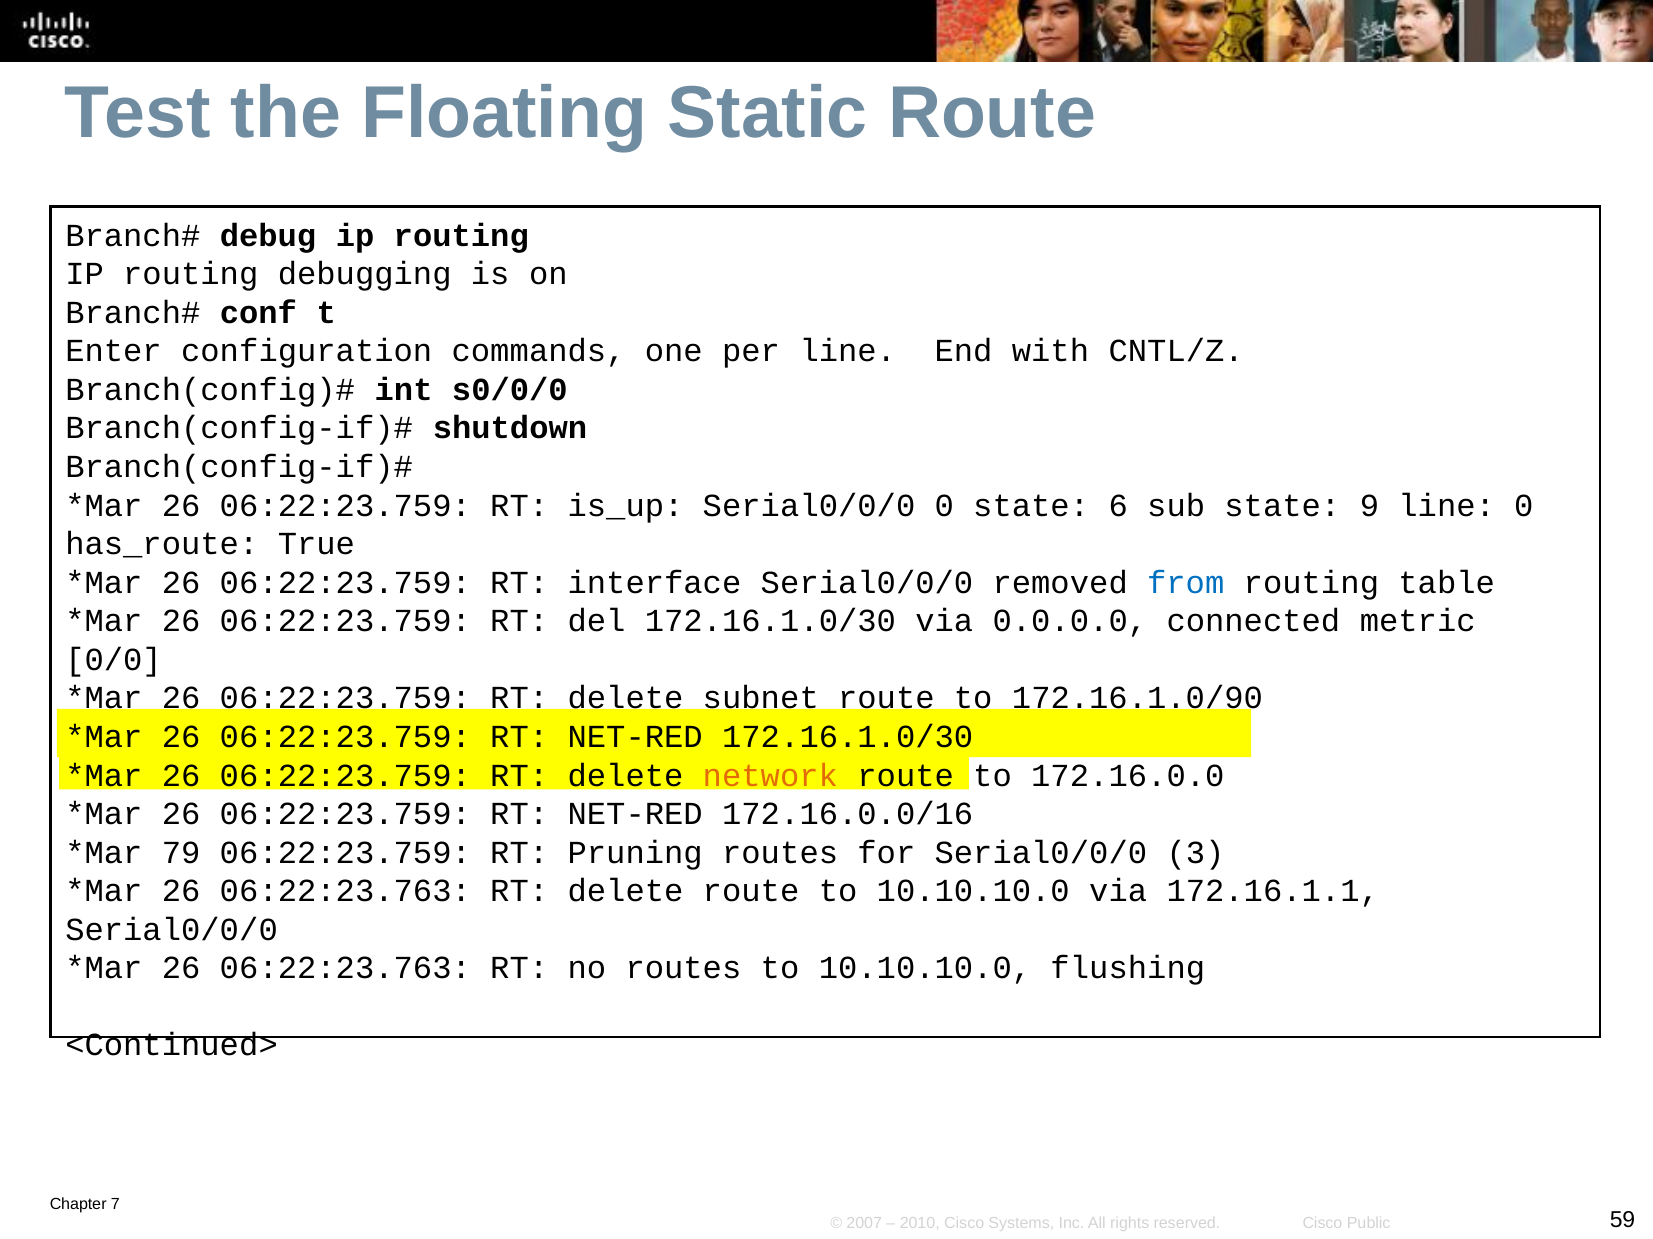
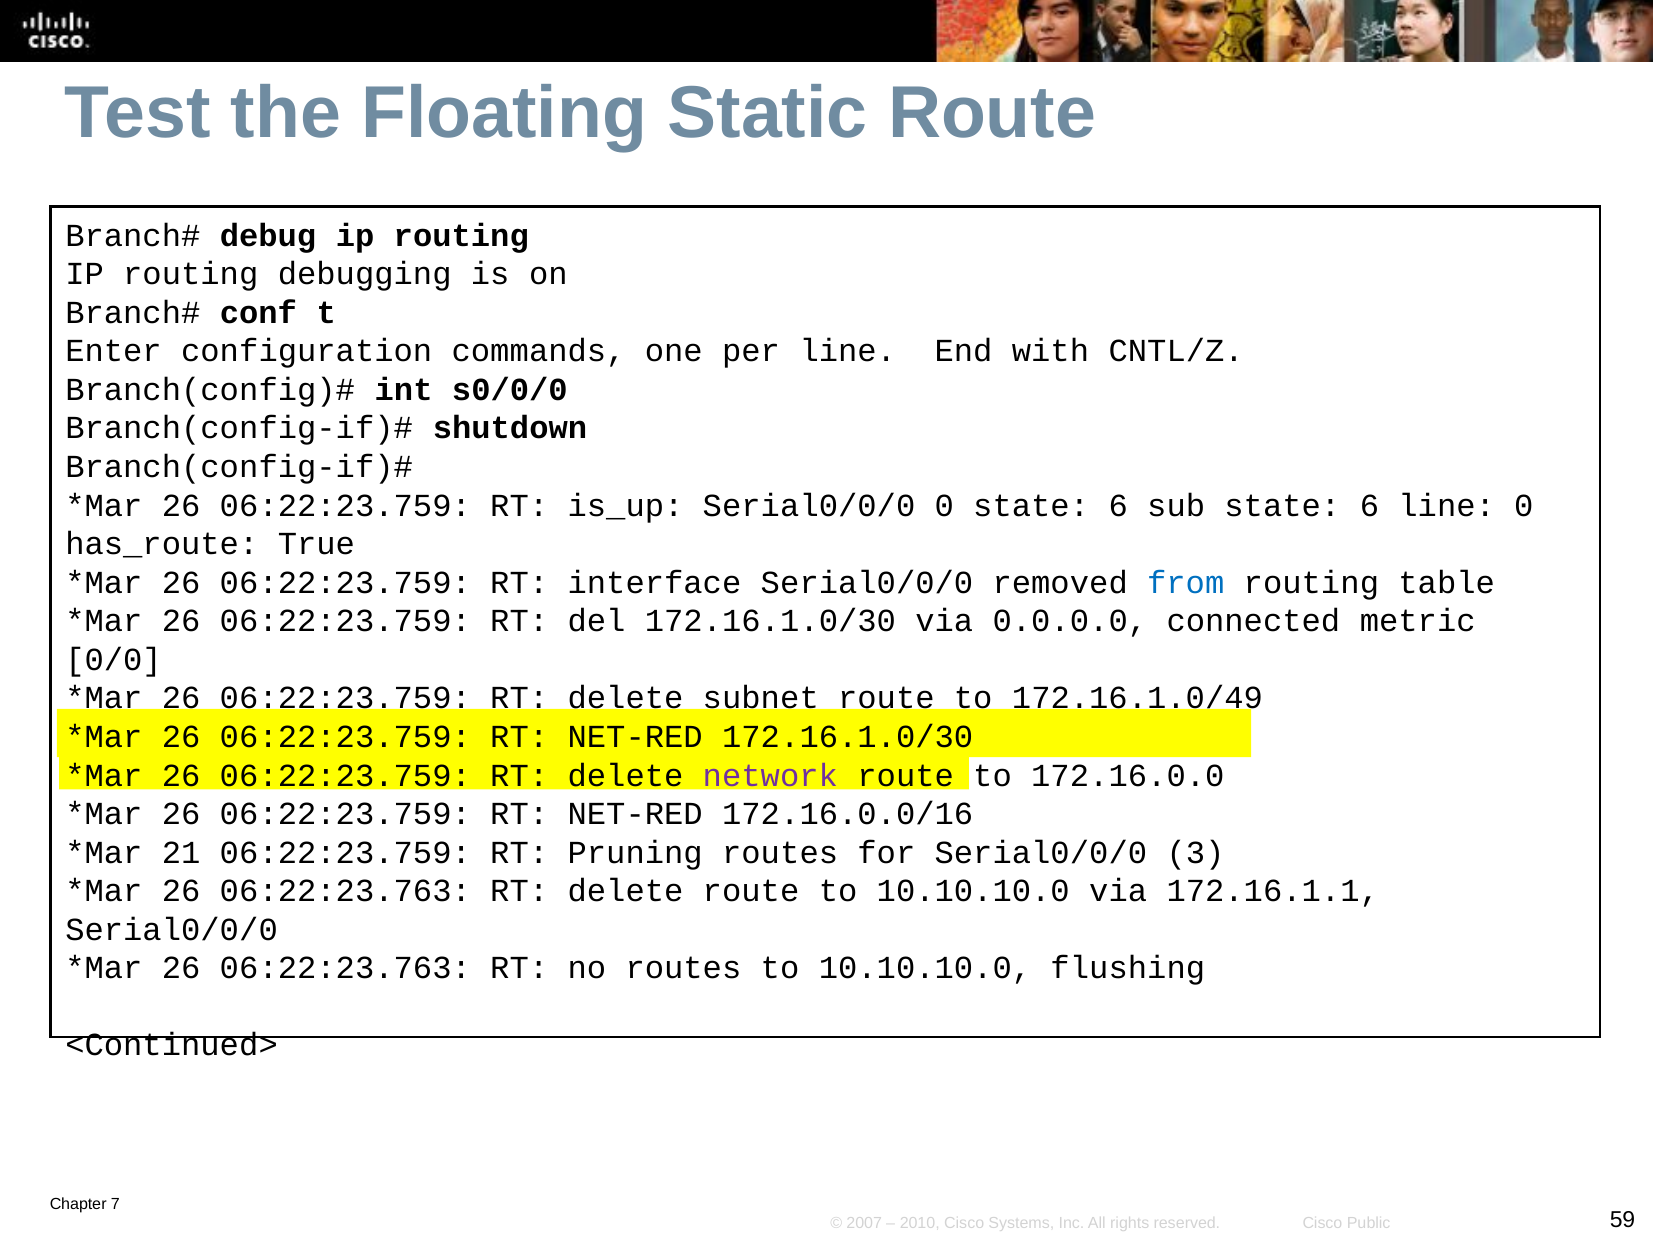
sub state 9: 9 -> 6 (1369, 506)
172.16.1.0/90: 172.16.1.0/90 -> 172.16.1.0/49 (1137, 699)
network colour: orange -> purple (770, 776)
79: 79 -> 21 (181, 853)
